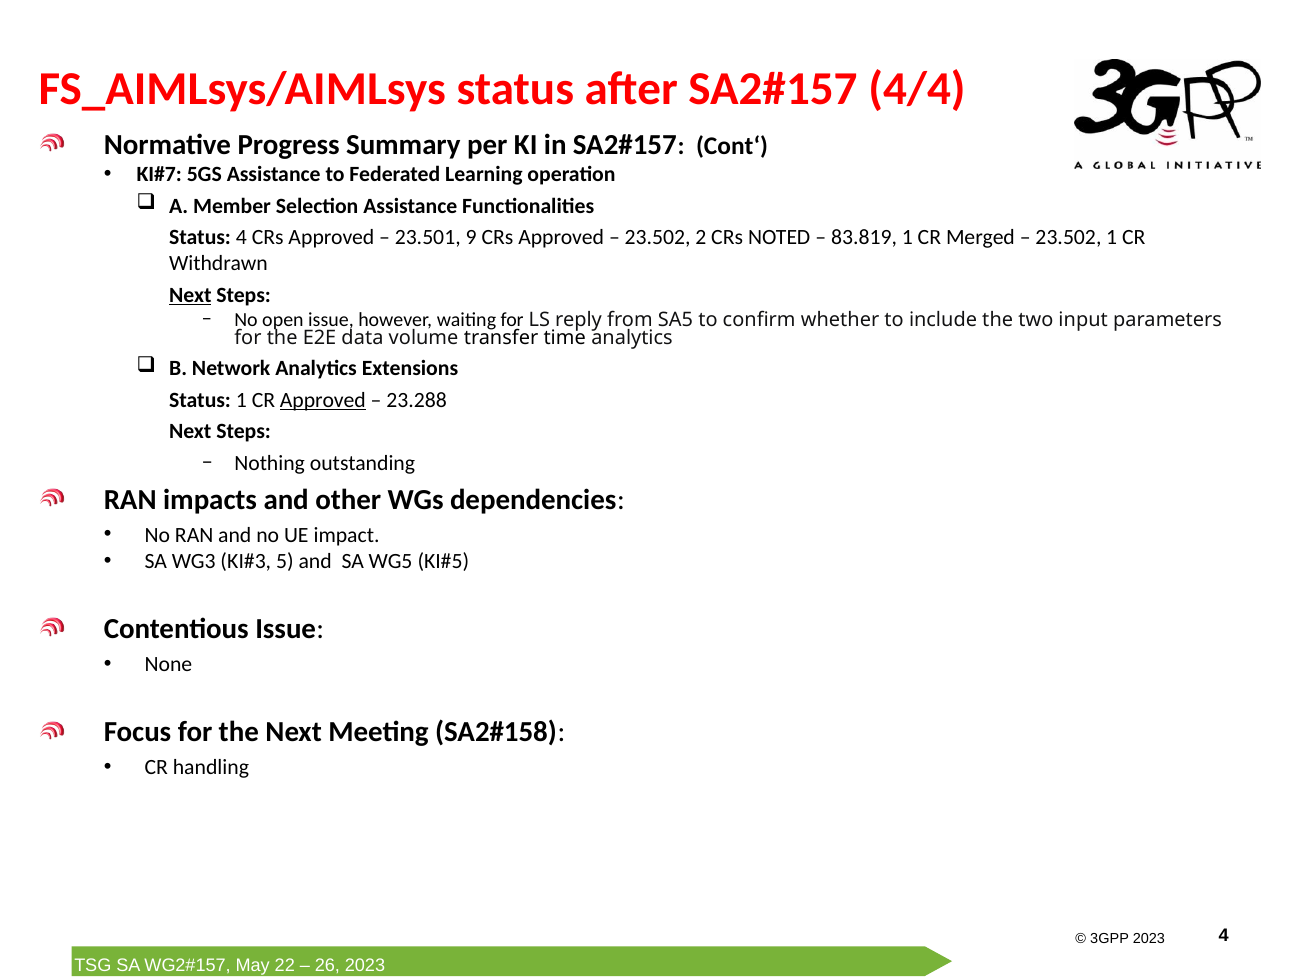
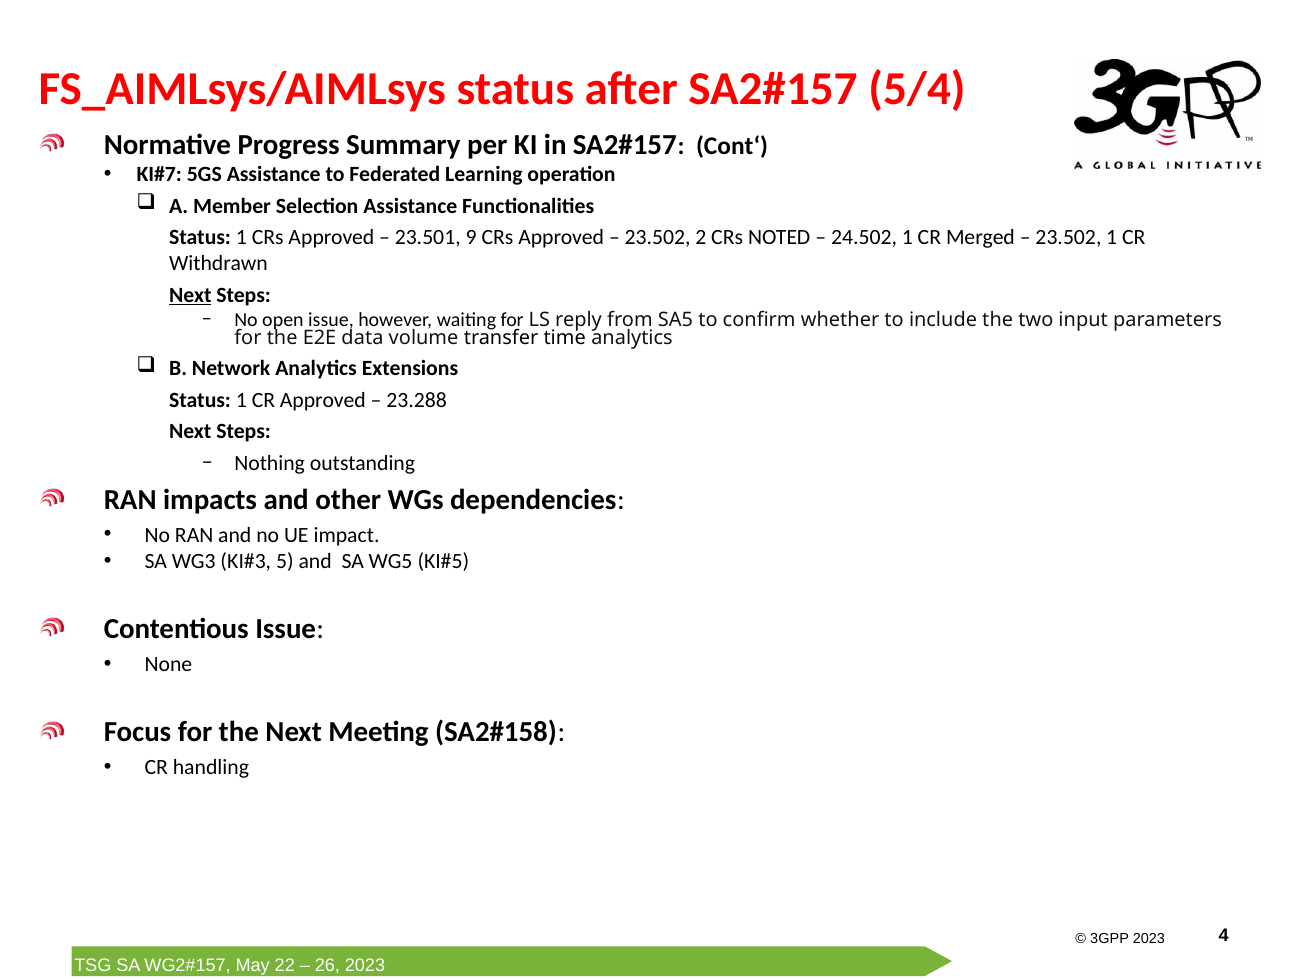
4/4: 4/4 -> 5/4 (917, 89)
4: 4 -> 1 (241, 238)
83.819: 83.819 -> 24.502 (864, 238)
Approved underline: present -> none (323, 400)
